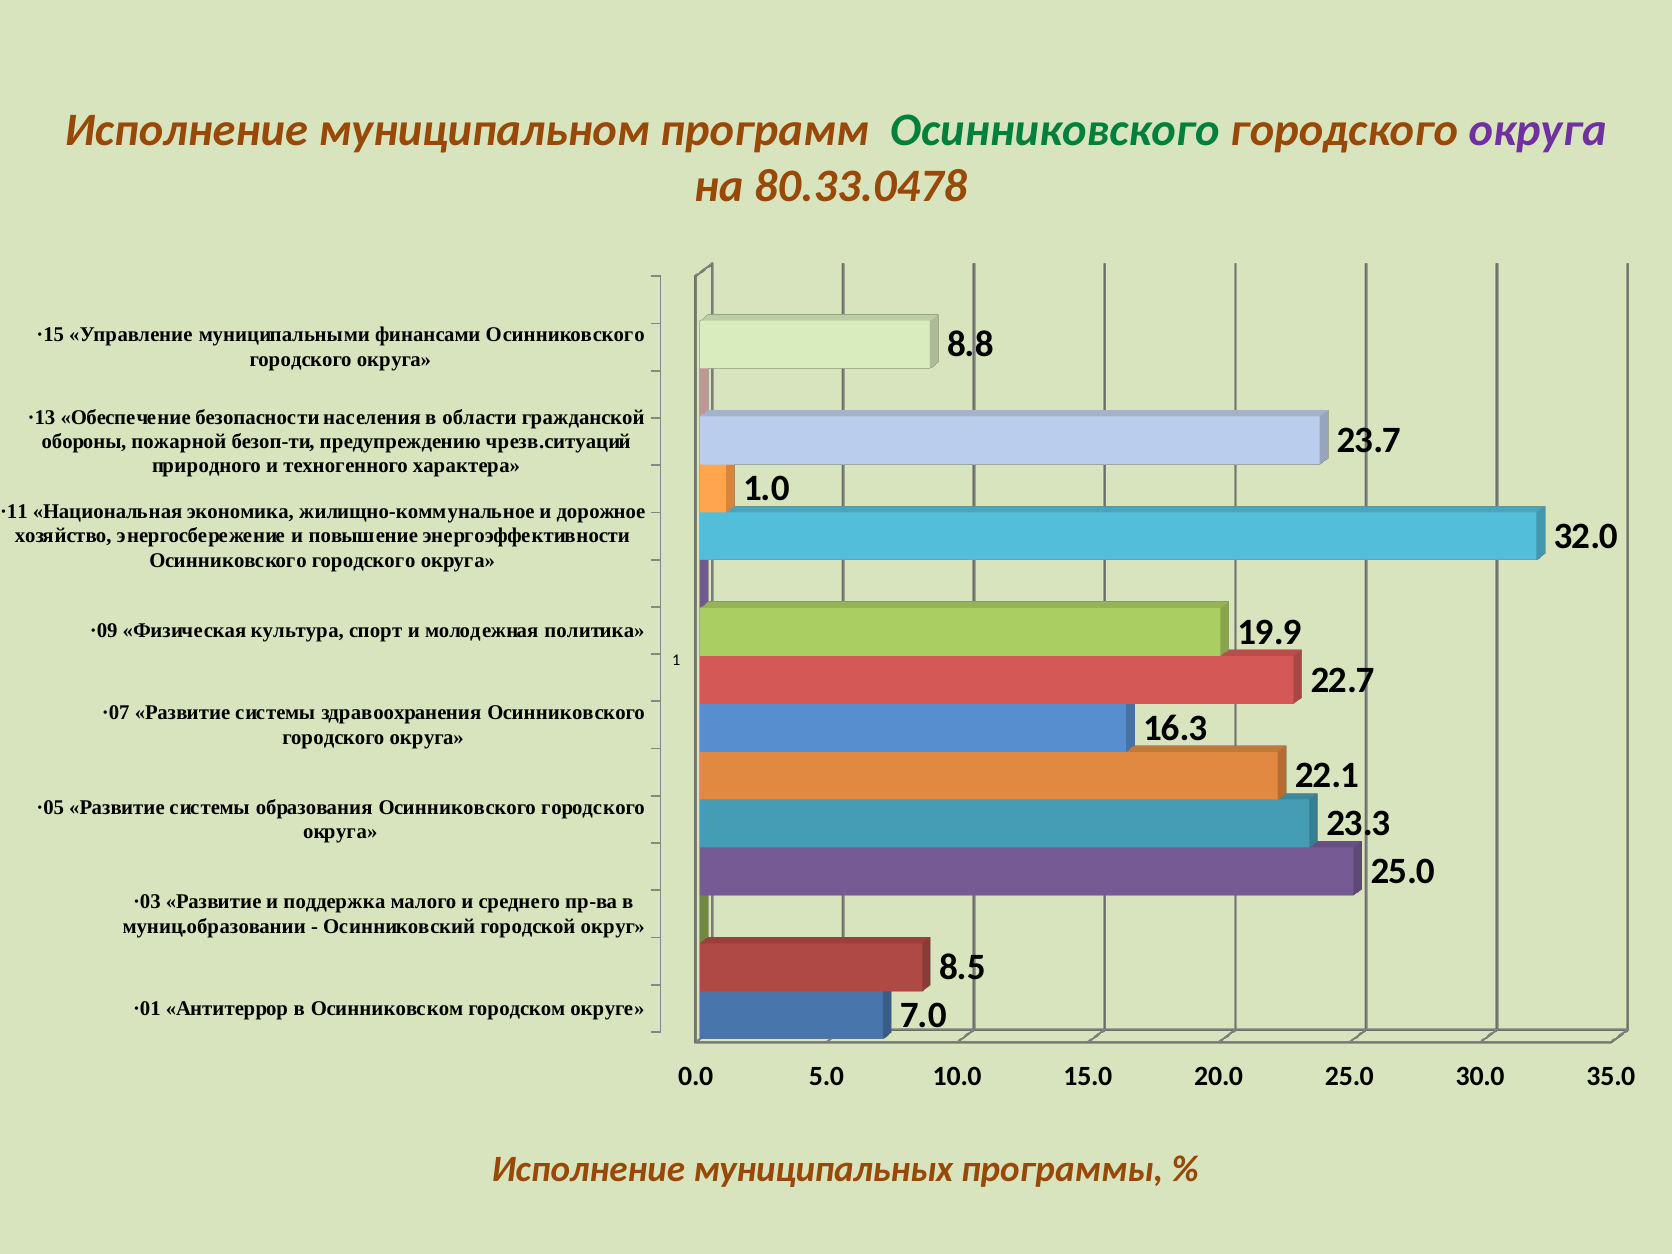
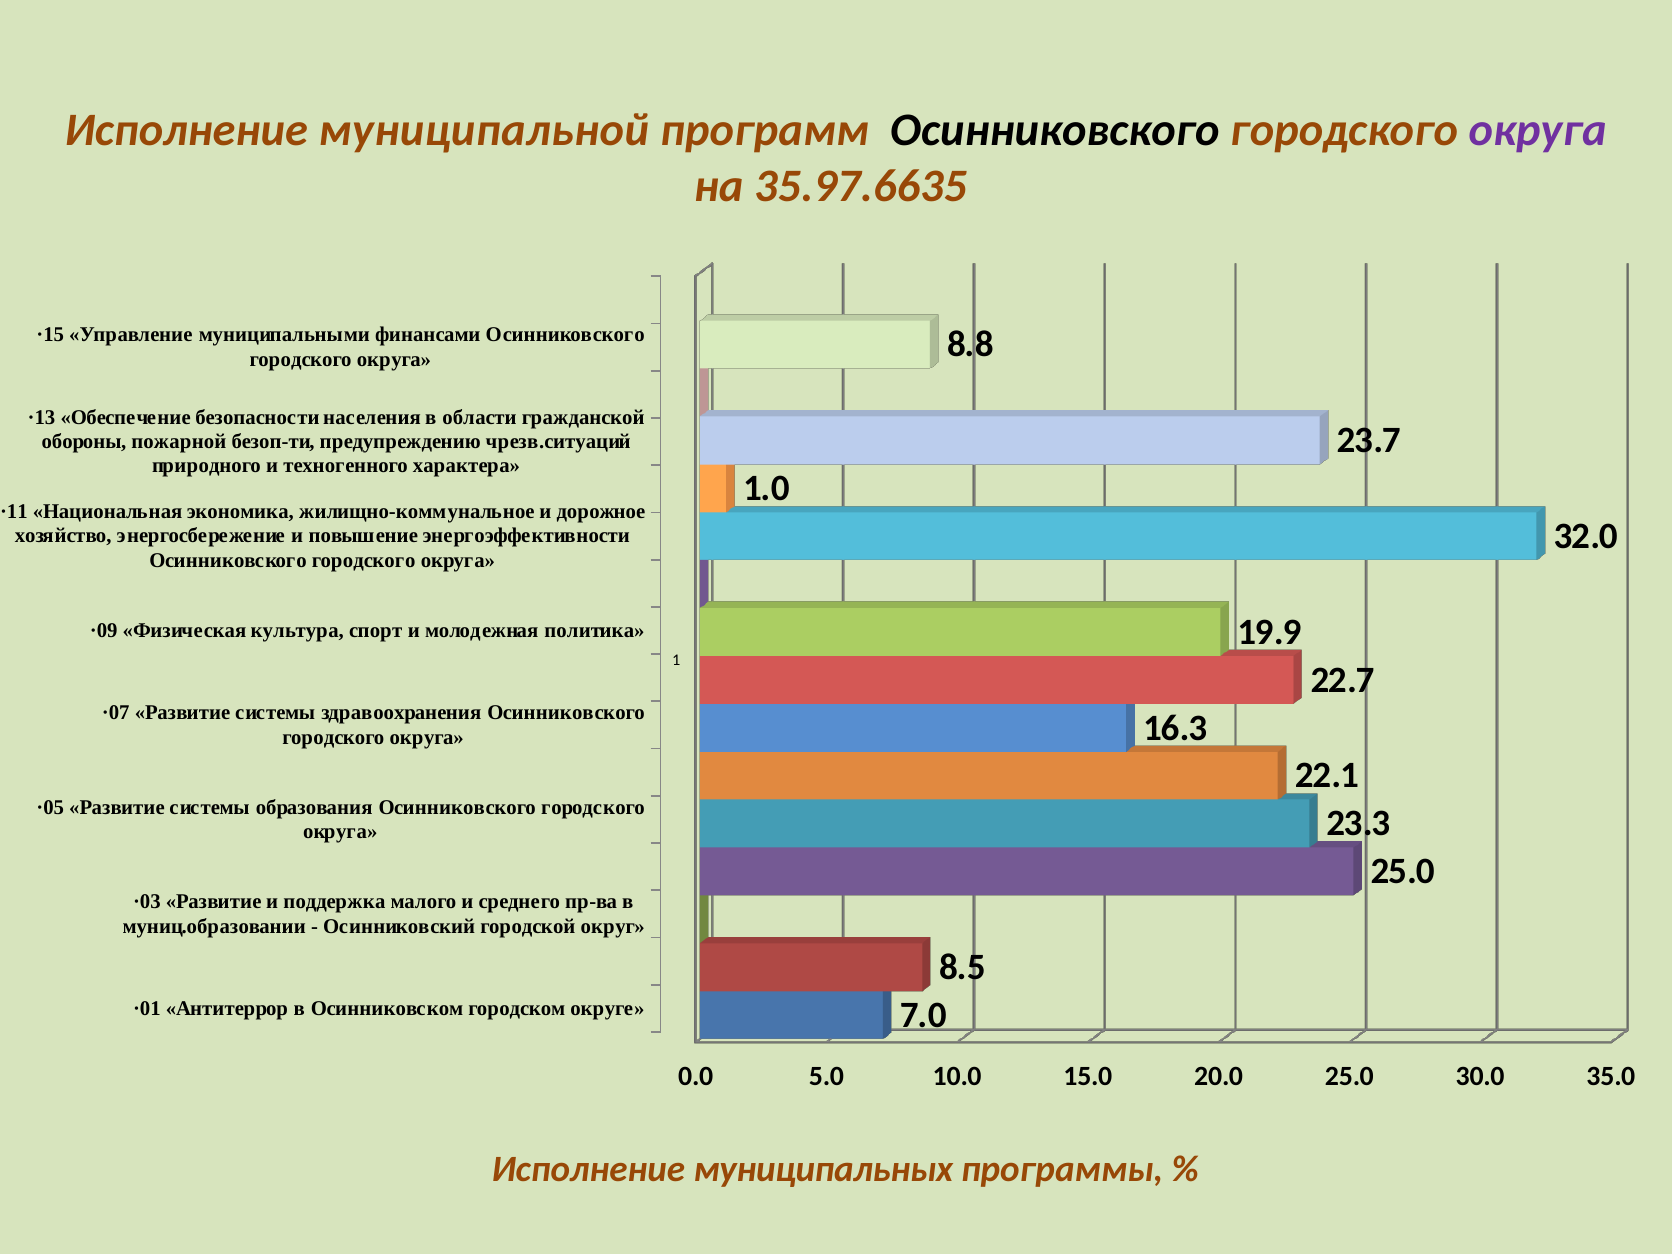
муниципальном: муниципальном -> муниципальной (484, 130)
Осинниковского colour: green -> black (1055, 130)
80.33.0478: 80.33.0478 -> 35.97.6635 (861, 186)
